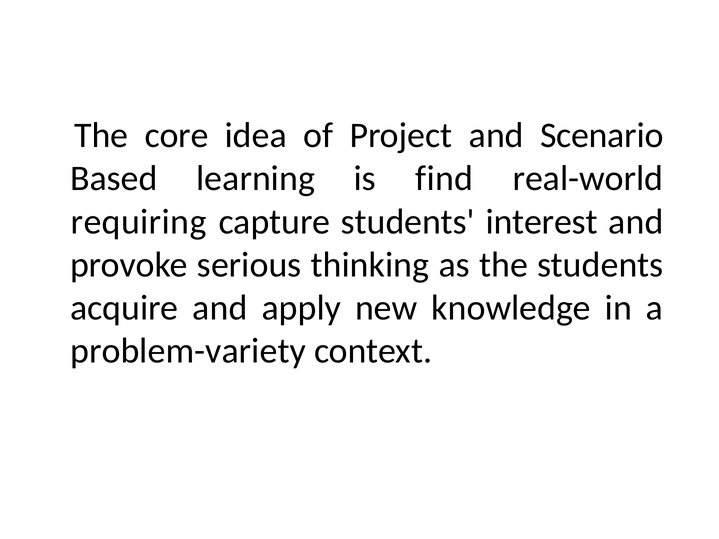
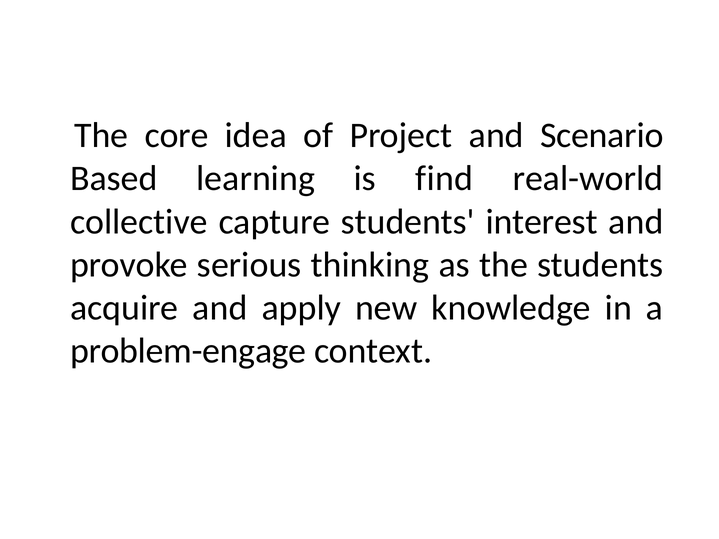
requiring: requiring -> collective (139, 222)
problem-variety: problem-variety -> problem-engage (188, 351)
